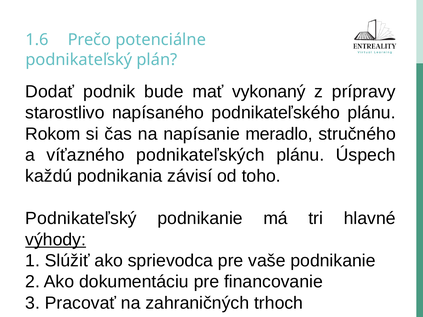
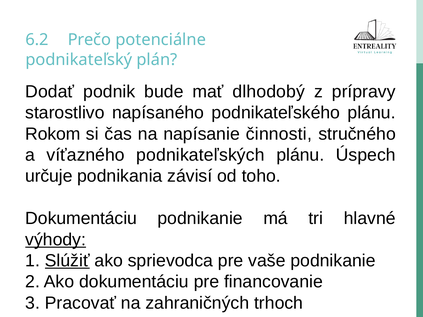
1.6: 1.6 -> 6.2 (37, 40)
vykonaný: vykonaný -> dlhodobý (269, 92)
meradlo: meradlo -> činnosti (279, 134)
každú: každú -> určuje (49, 176)
Podnikateľský: Podnikateľský -> Dokumentáciu (81, 219)
Slúžiť underline: none -> present (67, 261)
